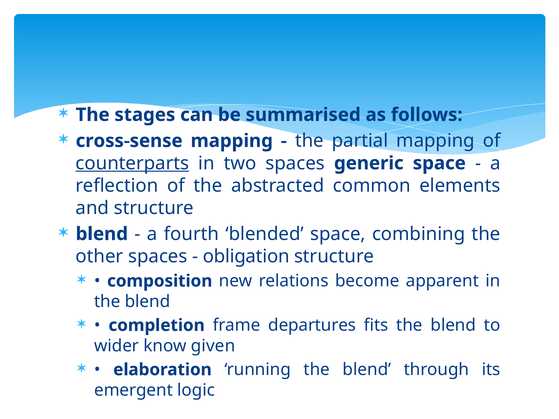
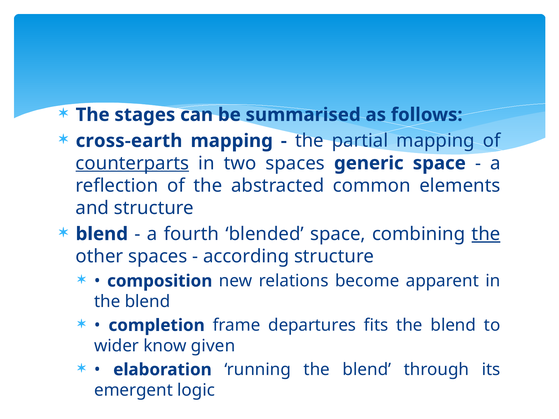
cross-sense: cross-sense -> cross-earth (129, 141)
the underline: none -> present (486, 234)
obligation: obligation -> according (246, 256)
